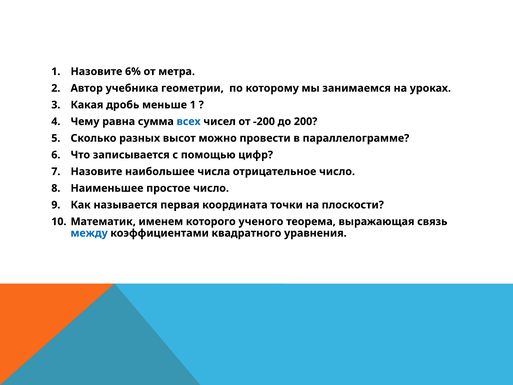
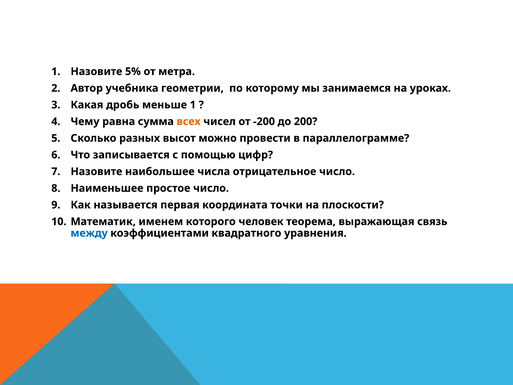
6%: 6% -> 5% (133, 71)
всех colour: blue -> orange (189, 121)
ученого: ученого -> человек (261, 221)
